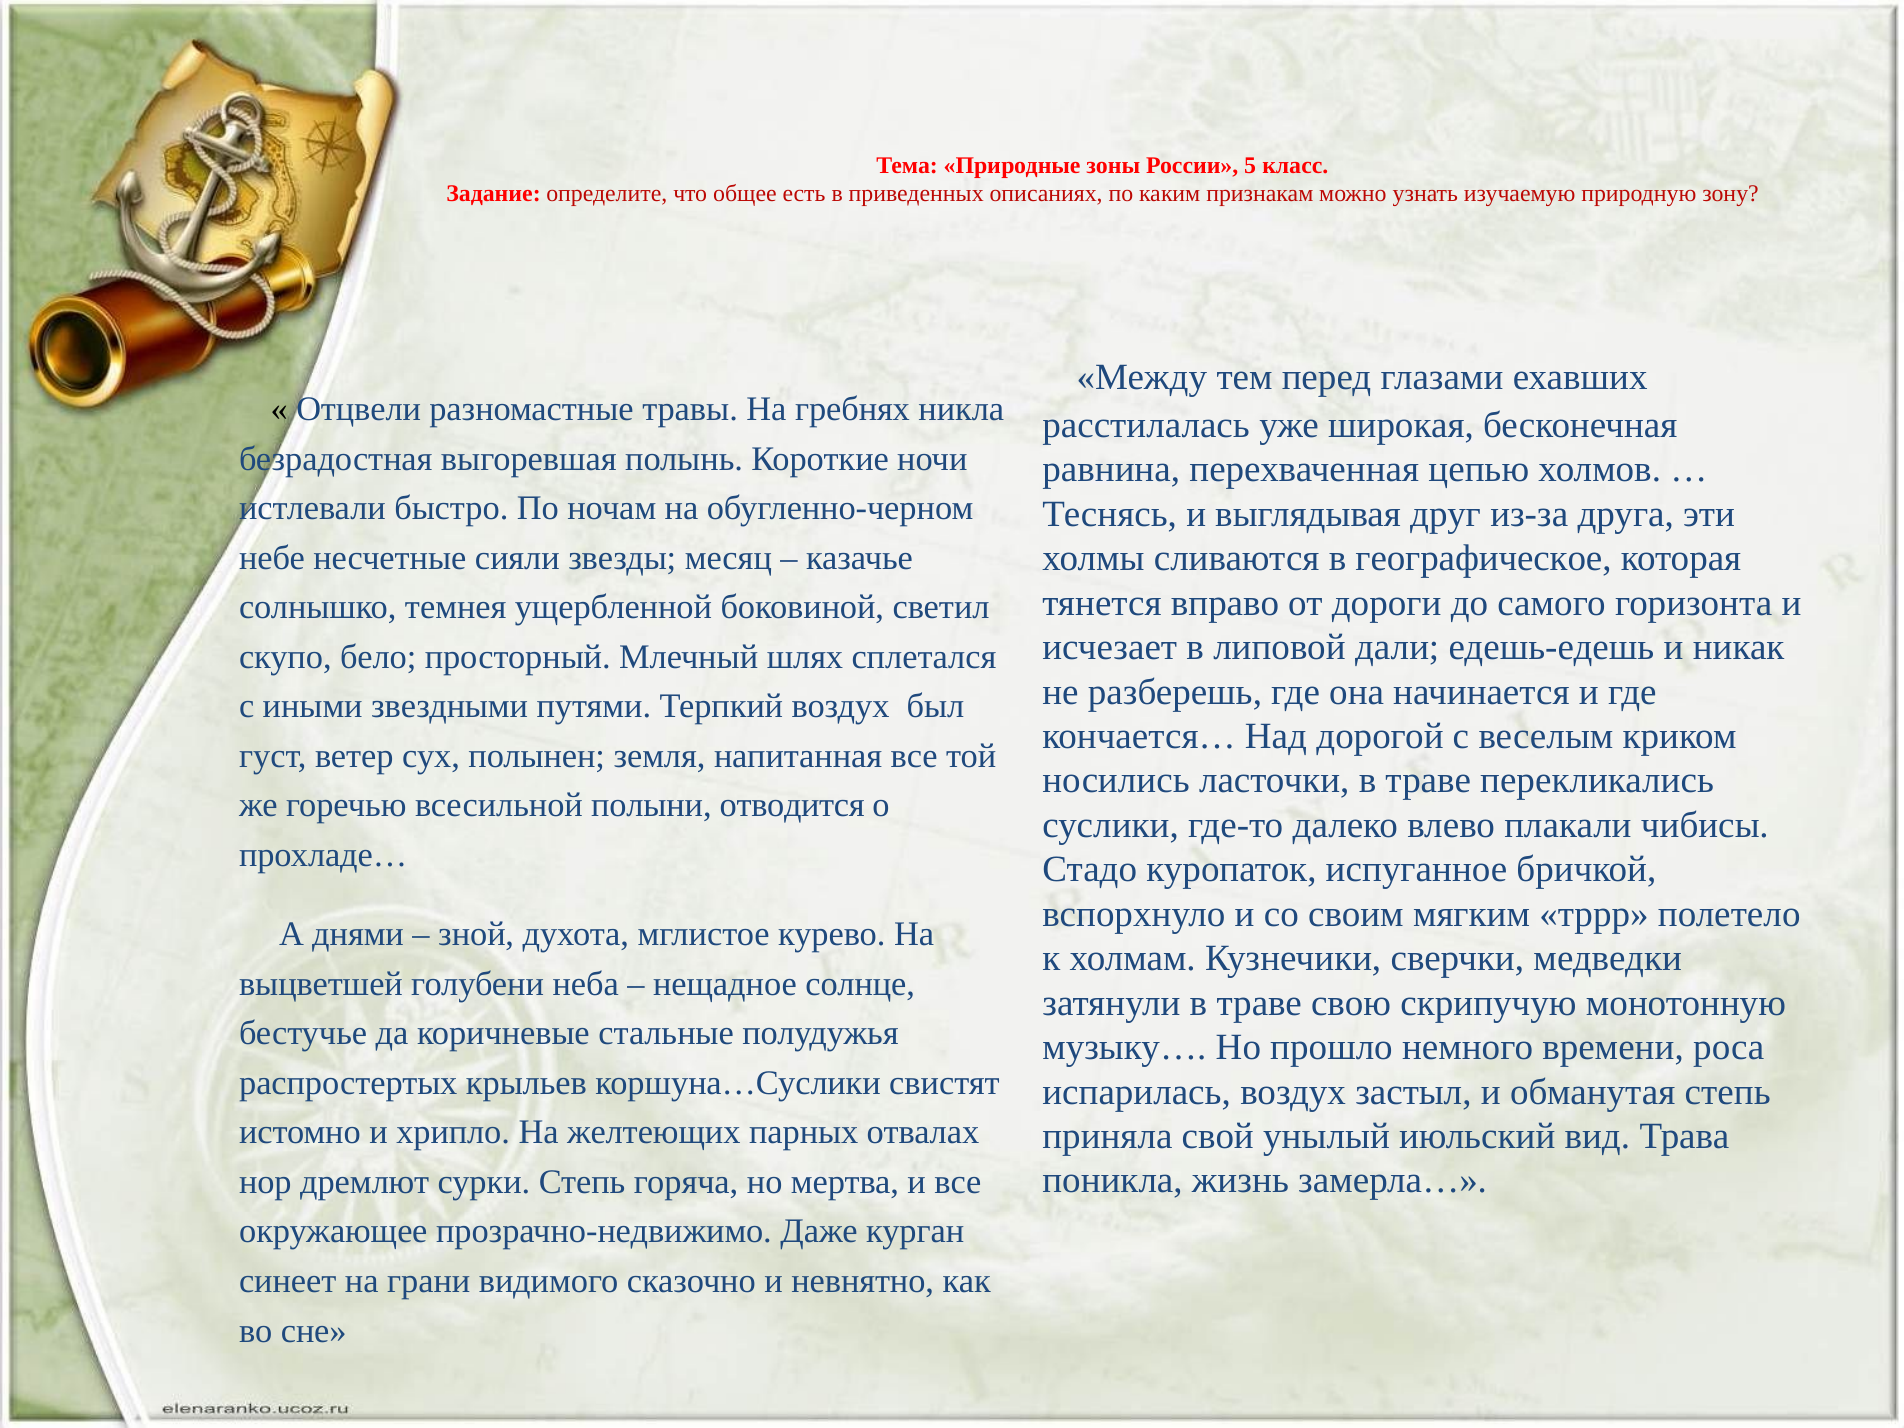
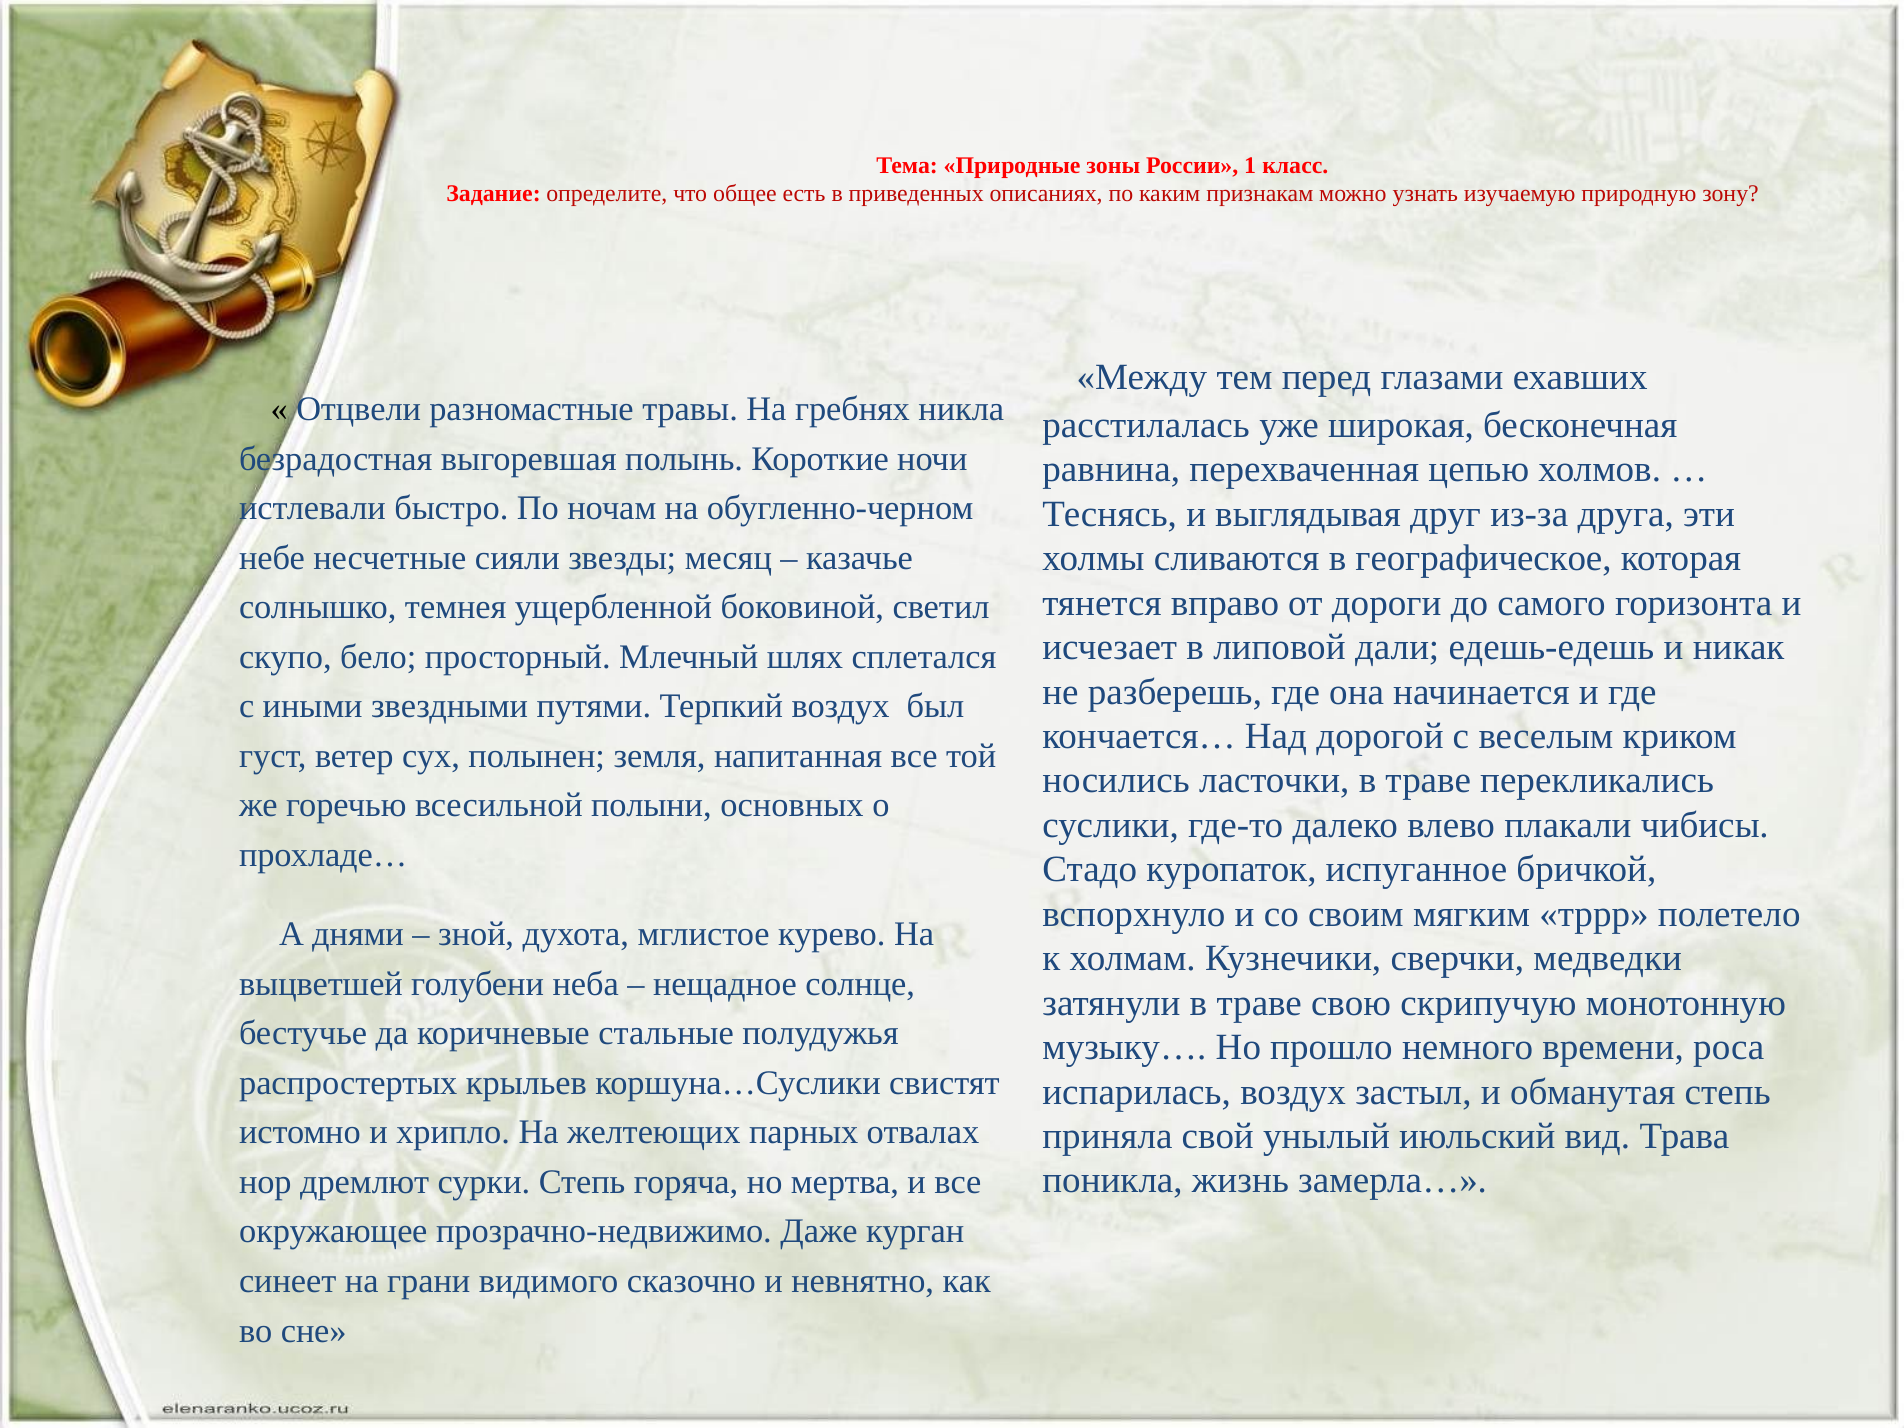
5: 5 -> 1 (1250, 165)
отводится: отводится -> основных (792, 806)
